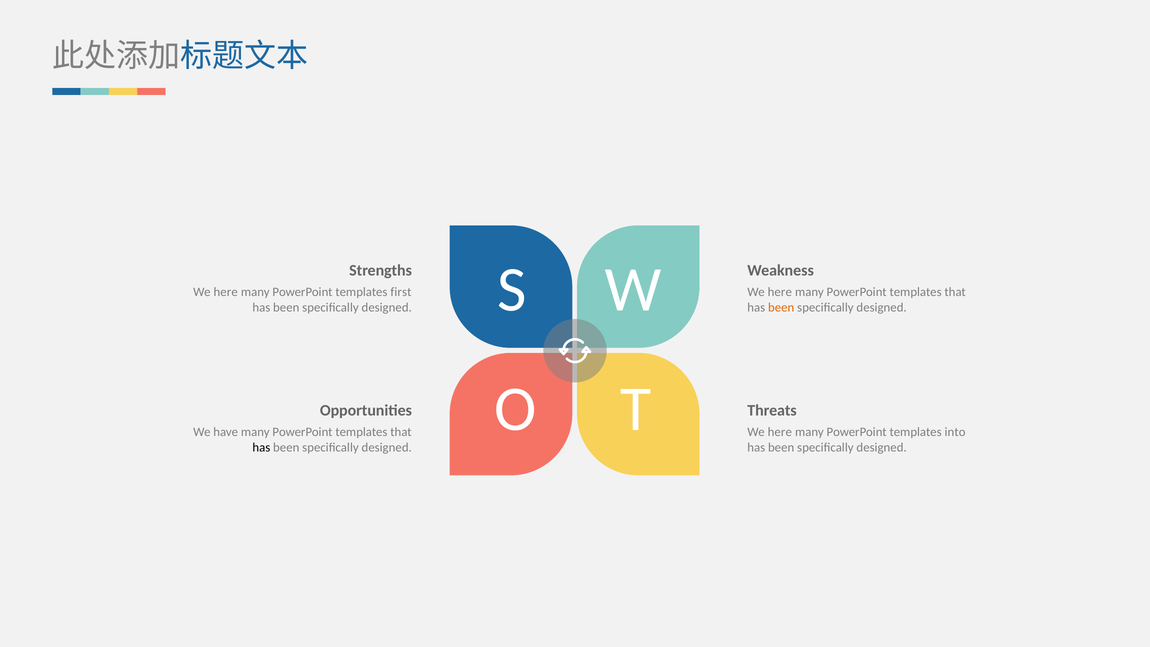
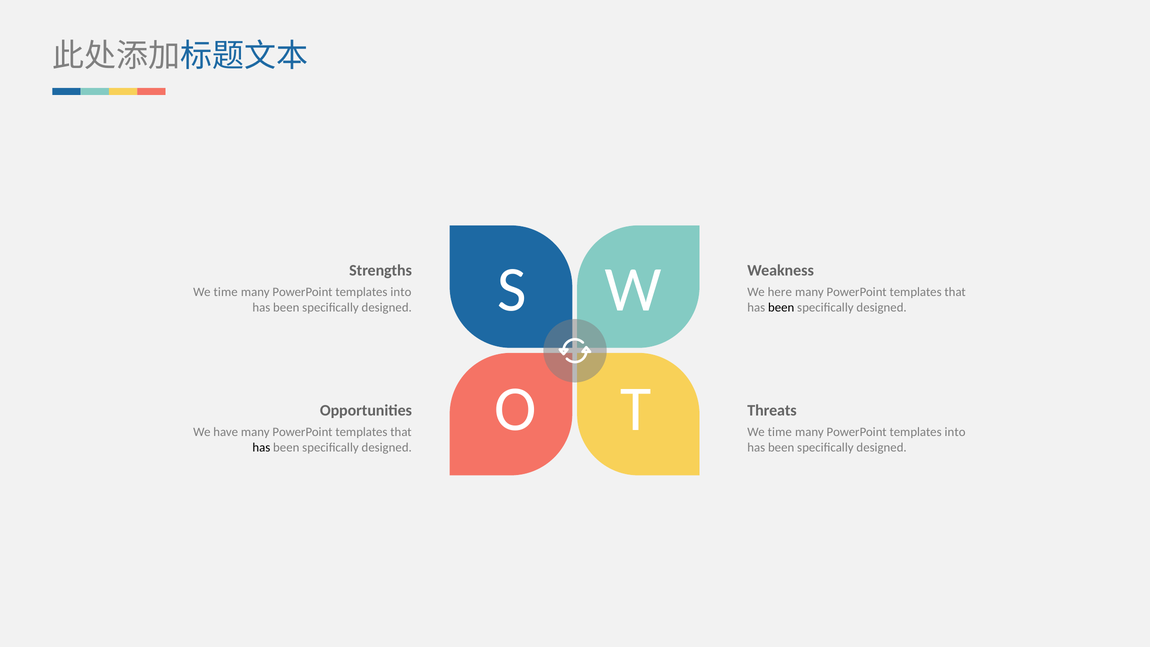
here: here -> time (226, 292)
first: first -> into (401, 292)
been colour: orange -> black (781, 307)
here: here -> time (780, 432)
